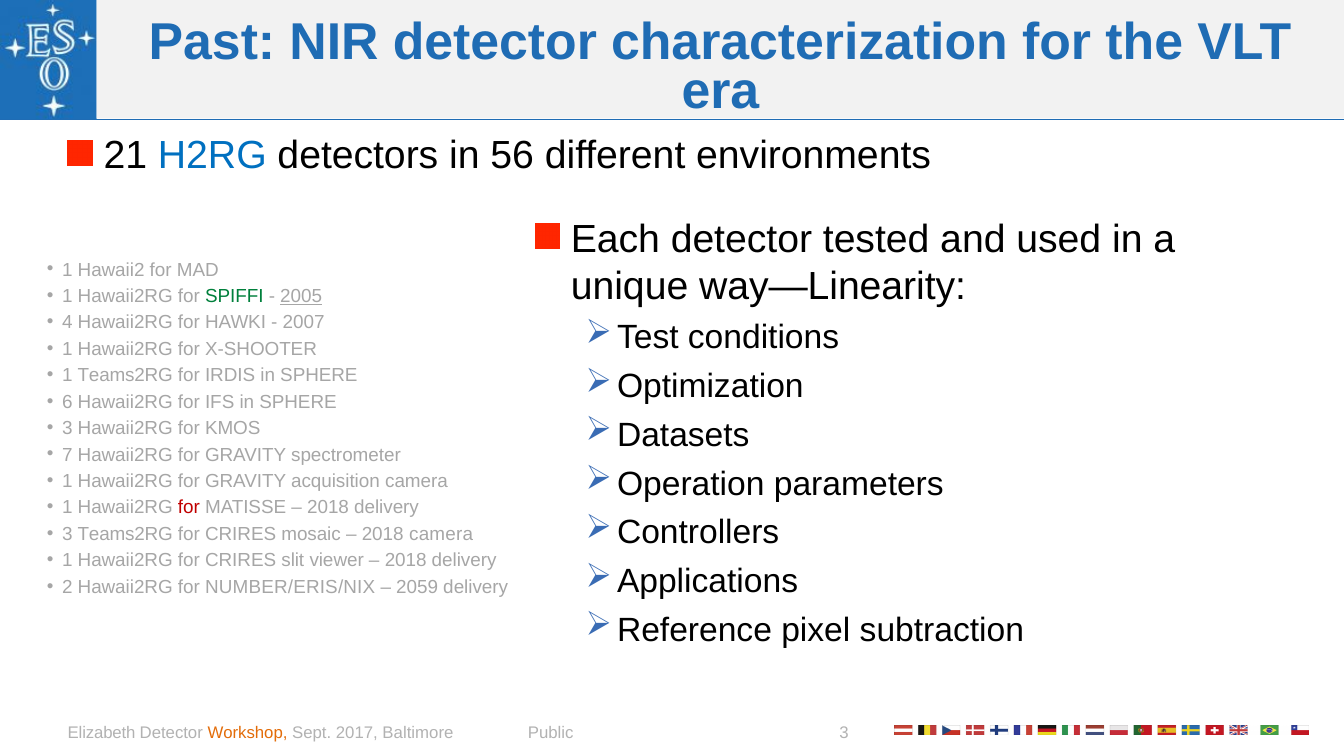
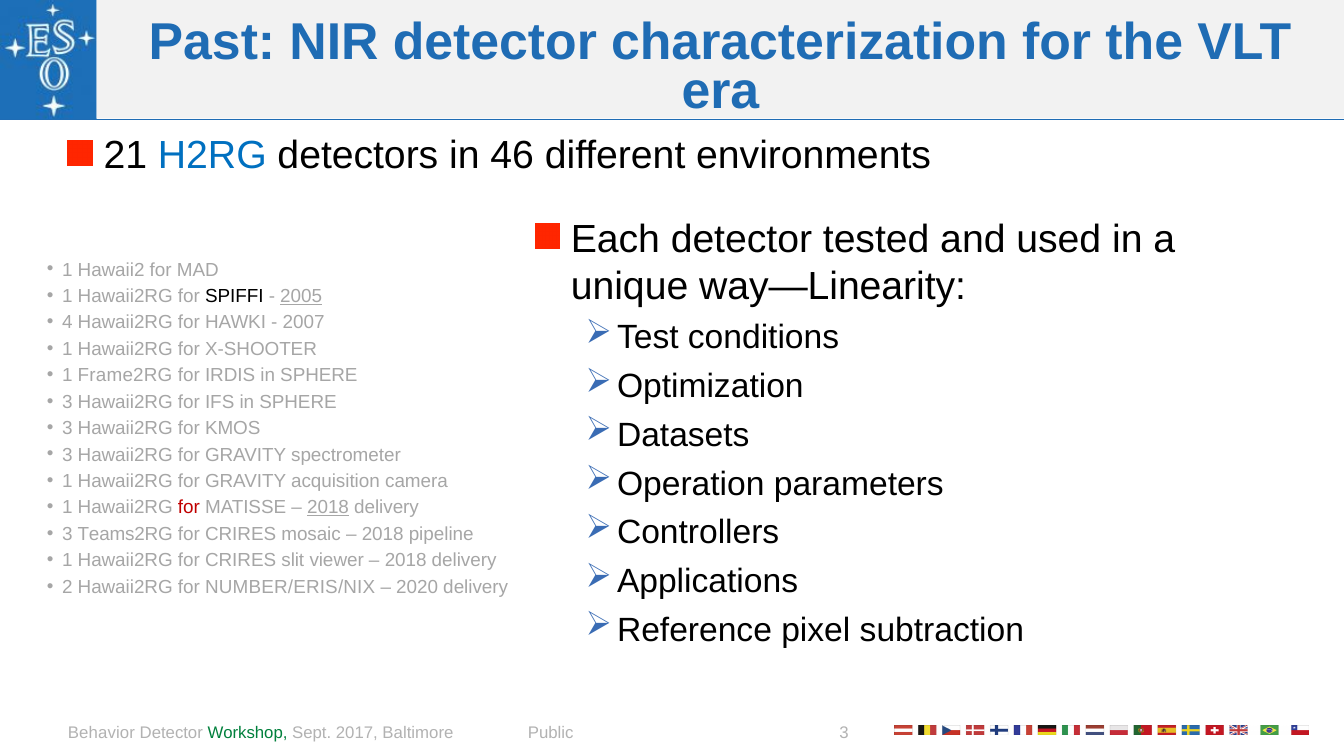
56: 56 -> 46 (512, 156)
SPIFFI colour: green -> black (234, 296)
1 Teams2RG: Teams2RG -> Frame2RG (125, 375)
6: 6 -> 3 (67, 402)
7: 7 -> 3 (67, 455)
2018 underline: none -> present (328, 508)
2018 camera: camera -> pipeline (441, 534)
2059: 2059 -> 2020 (417, 587)
Elizabeth: Elizabeth -> Behavior (101, 733)
Workshop colour: orange -> green (248, 733)
